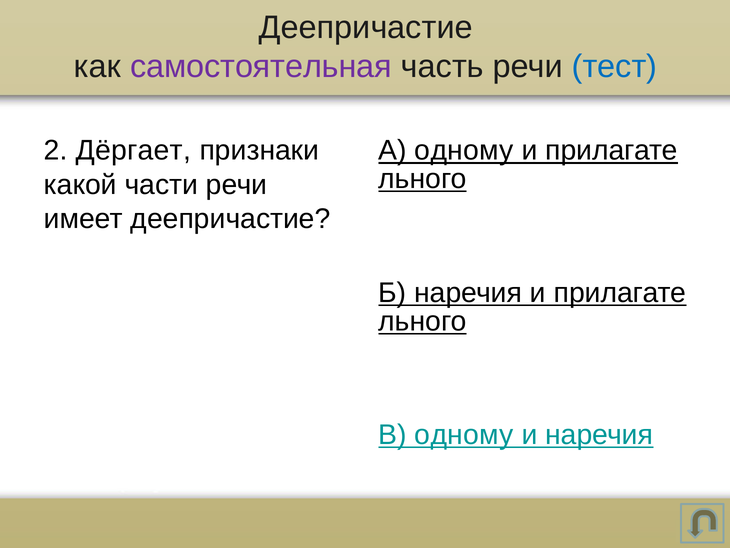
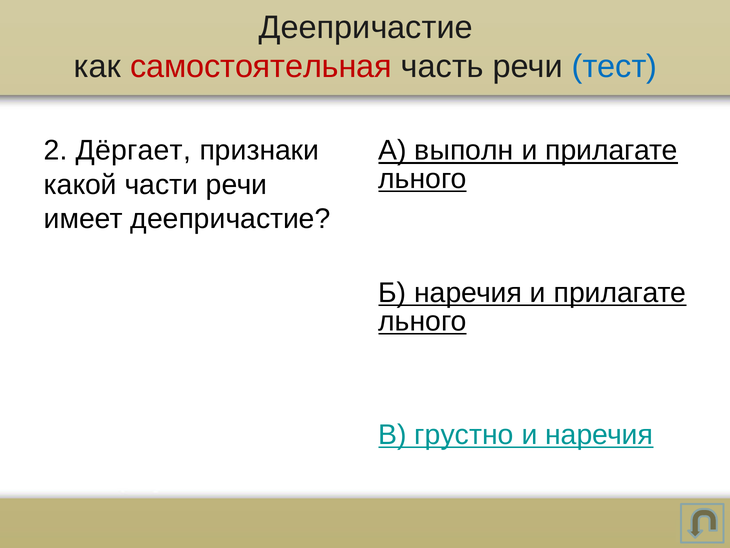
самостоятельная colour: purple -> red (261, 67)
А одному: одному -> выполн (464, 150)
В одному: одному -> грустно (464, 434)
